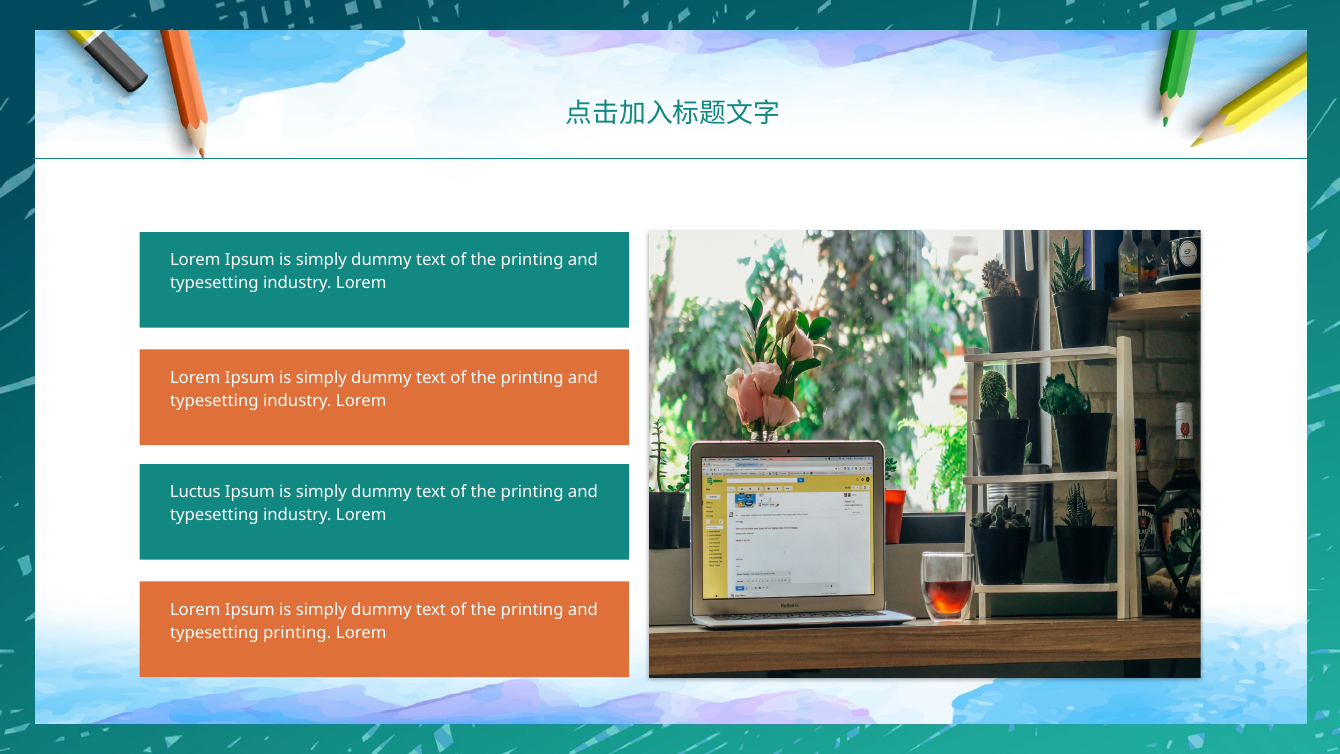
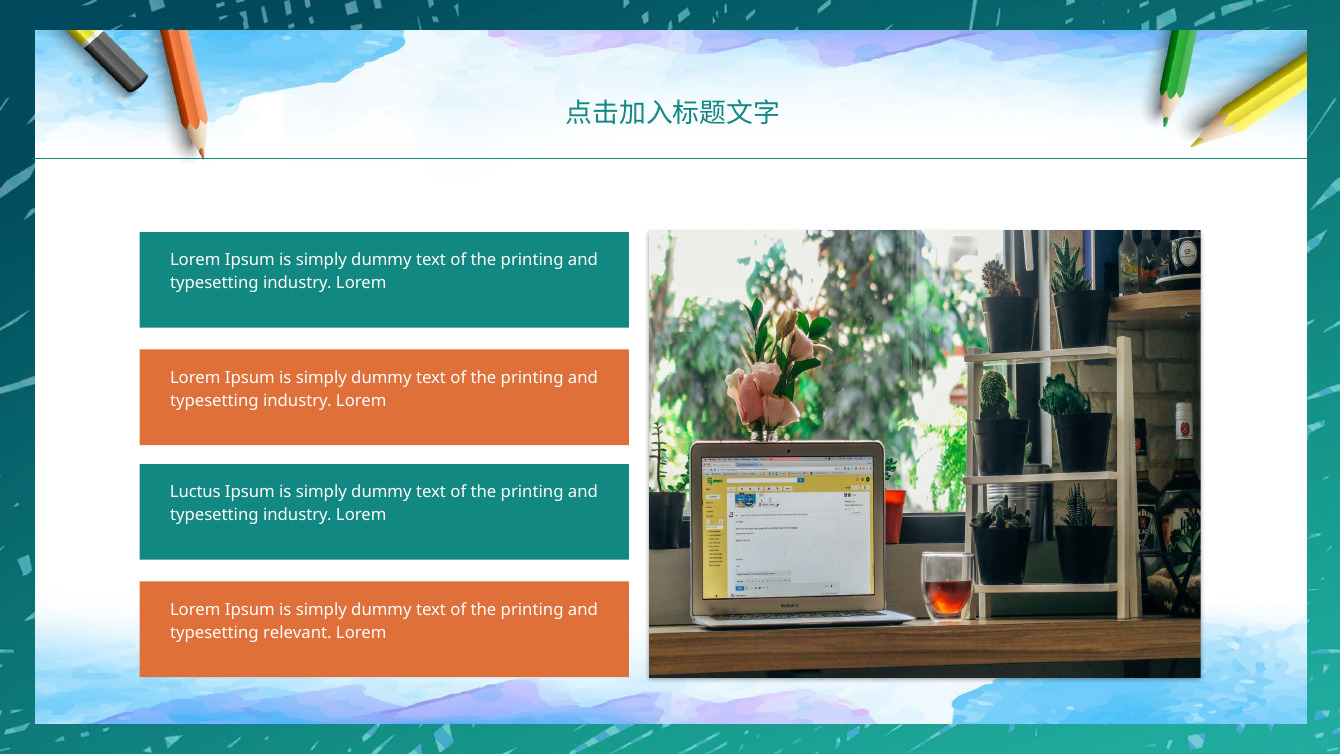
typesetting printing: printing -> relevant (297, 633)
